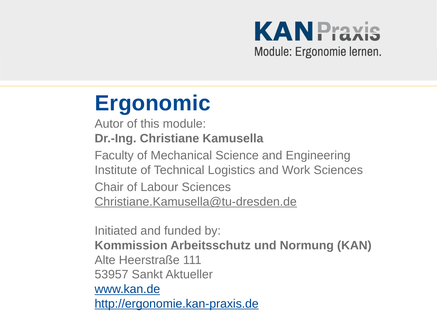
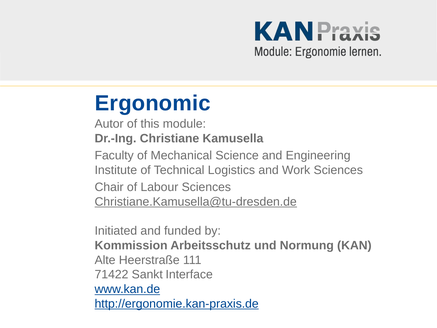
53957: 53957 -> 71422 (111, 274)
Aktueller: Aktueller -> Interface (189, 274)
